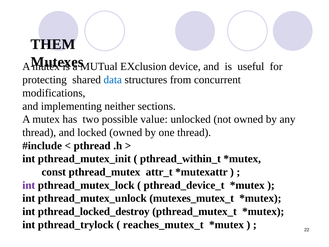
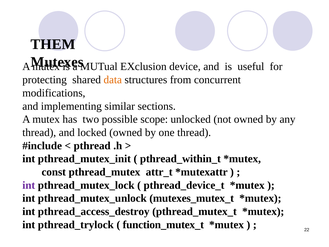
data colour: blue -> orange (113, 80)
neither: neither -> similar (120, 106)
value: value -> scope (154, 119)
pthread_locked_destroy: pthread_locked_destroy -> pthread_access_destroy (94, 211)
reaches_mutex_t: reaches_mutex_t -> function_mutex_t (163, 224)
